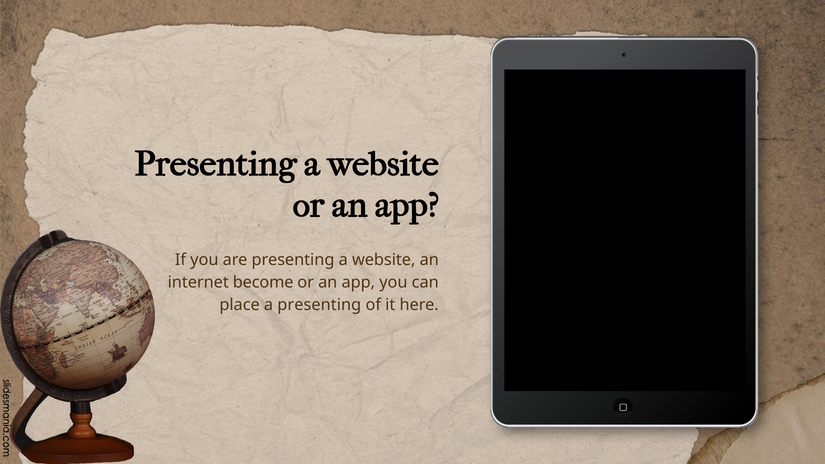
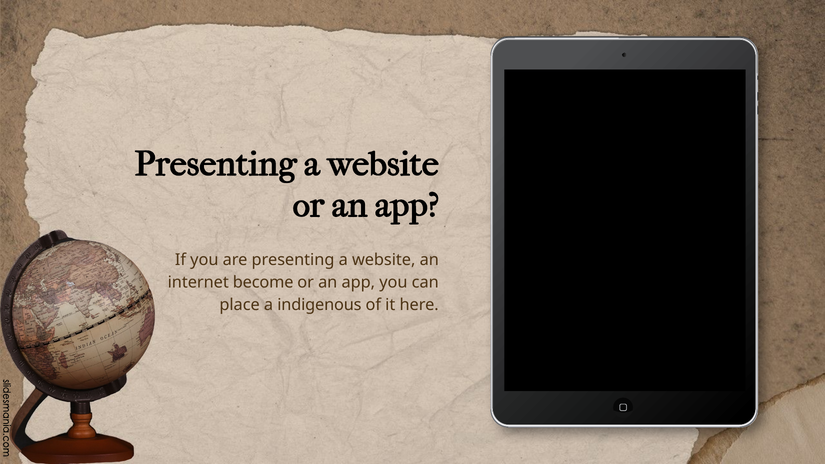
a presenting: presenting -> indigenous (319, 305)
